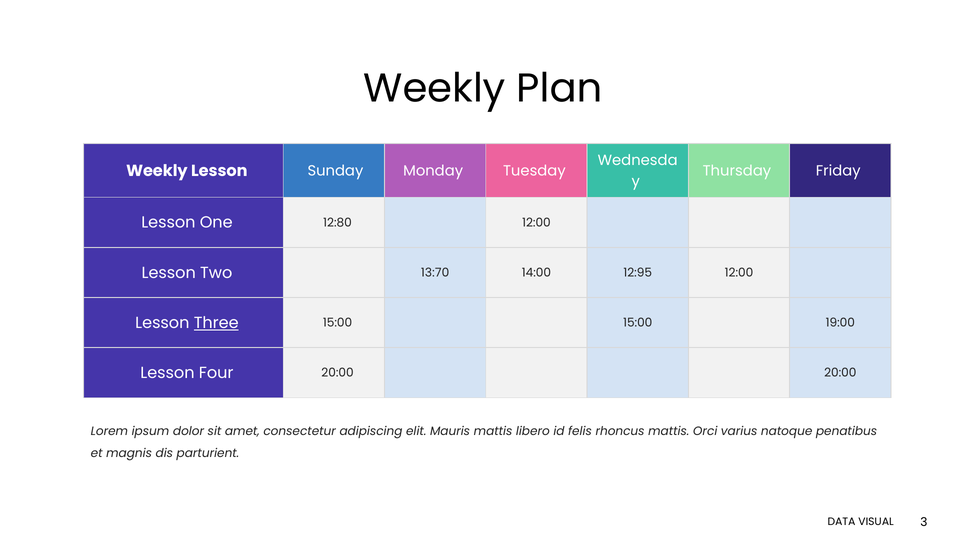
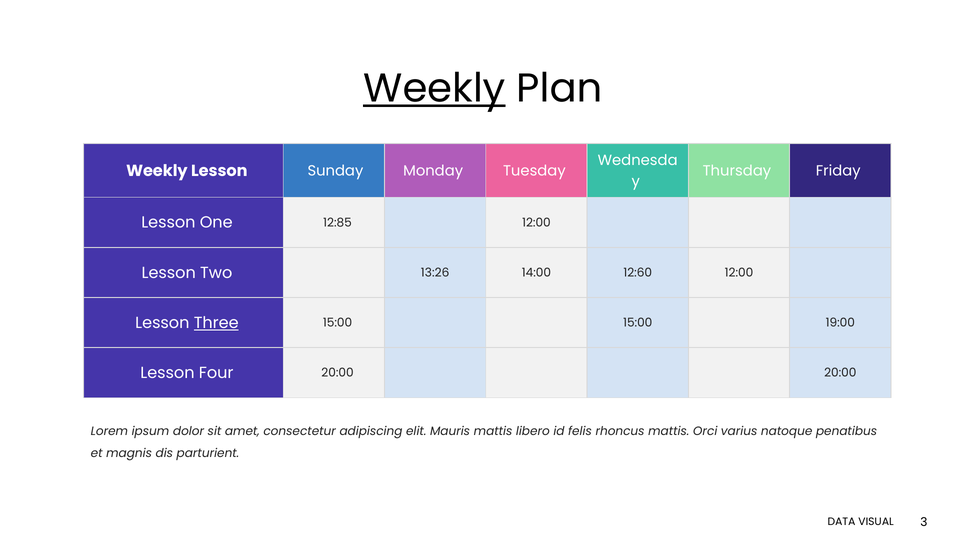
Weekly underline: none -> present (434, 89)
12:80: 12:80 -> 12:85 (338, 223)
13:70: 13:70 -> 13:26 (435, 273)
12:95: 12:95 -> 12:60 (638, 273)
